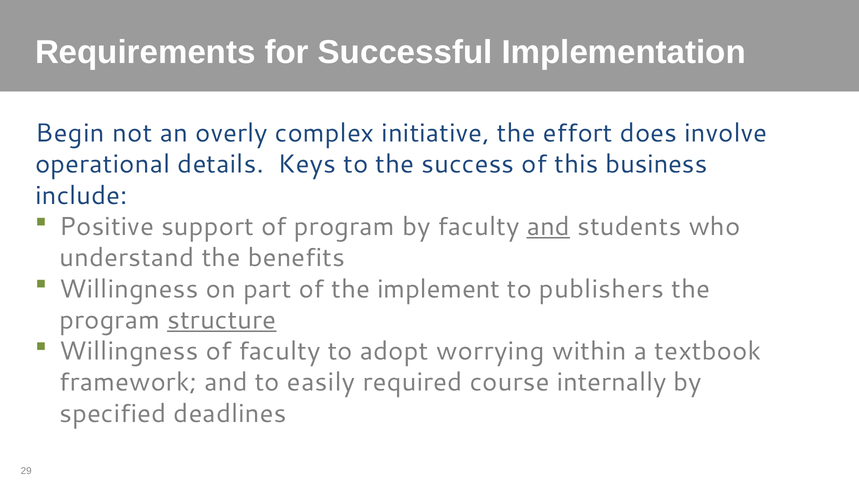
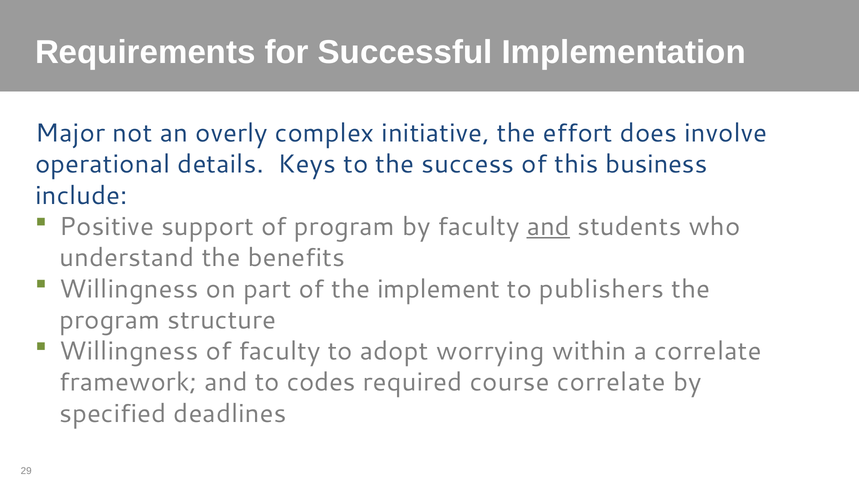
Begin: Begin -> Major (70, 133)
structure underline: present -> none (222, 320)
a textbook: textbook -> correlate (708, 351)
easily: easily -> codes (321, 383)
course internally: internally -> correlate (611, 383)
